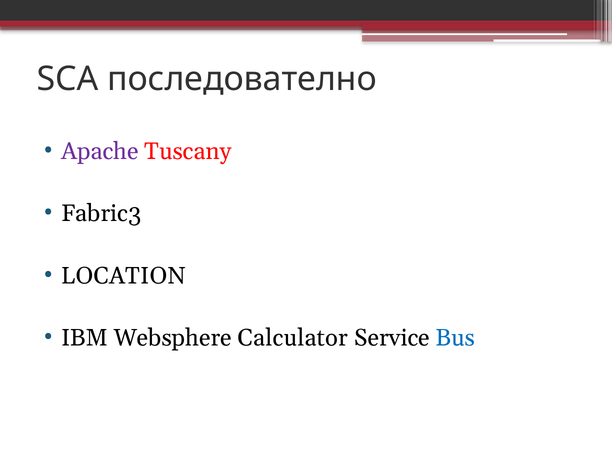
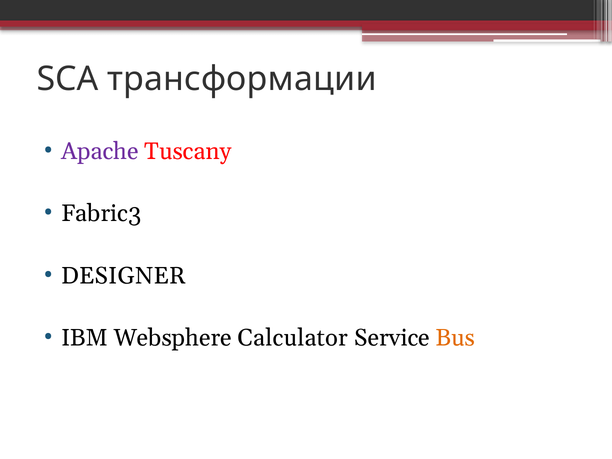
последователно: последователно -> трансформации (242, 79)
LOCATION: LOCATION -> DESIGNER (124, 276)
Bus colour: blue -> orange (455, 338)
